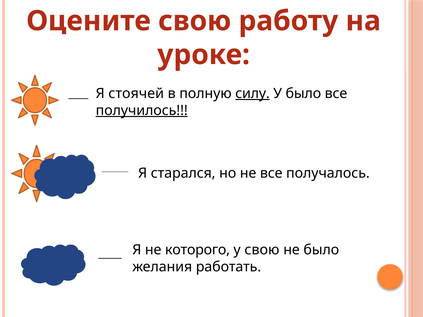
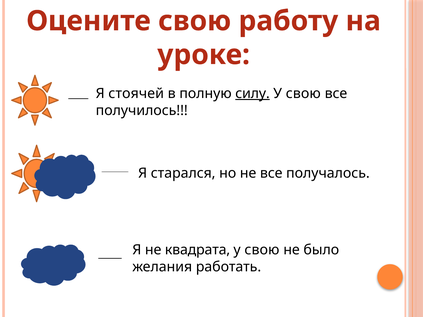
было: было -> свою (303, 94)
получилось underline: present -> none (142, 110)
которого: которого -> квадрата (198, 250)
